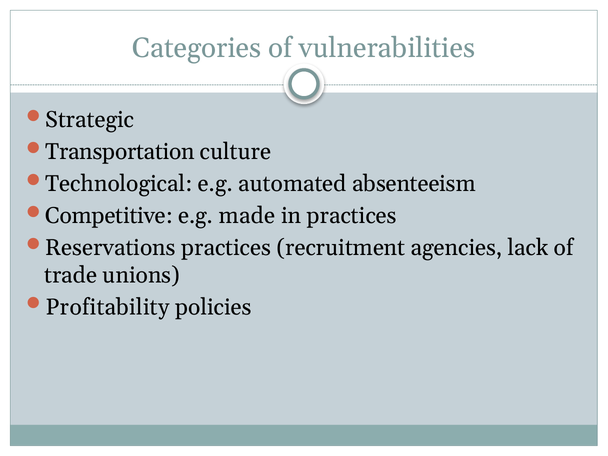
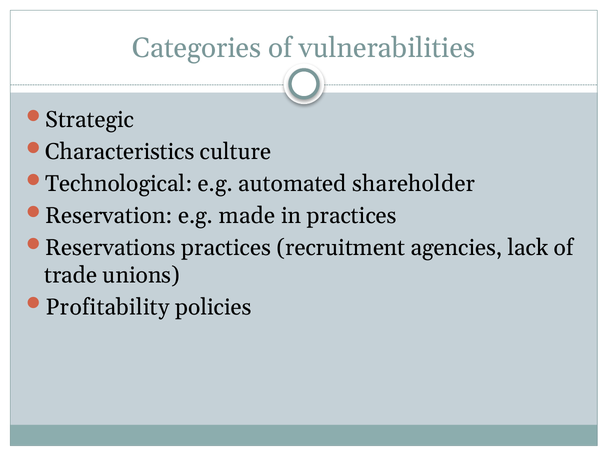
Transportation: Transportation -> Characteristics (120, 152)
absenteeism: absenteeism -> shareholder (414, 184)
Competitive: Competitive -> Reservation (109, 216)
